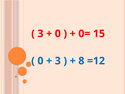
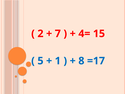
3: 3 -> 2 (40, 34)
0: 0 -> 7 (58, 34)
0=: 0= -> 4= (84, 34)
0: 0 -> 5 (40, 61)
3: 3 -> 1 (58, 61)
=12: =12 -> =17 (96, 61)
